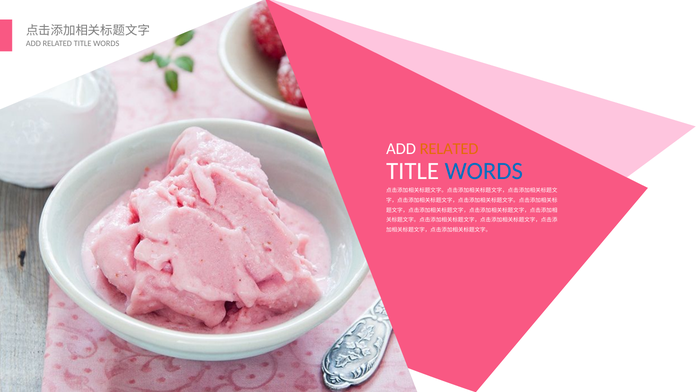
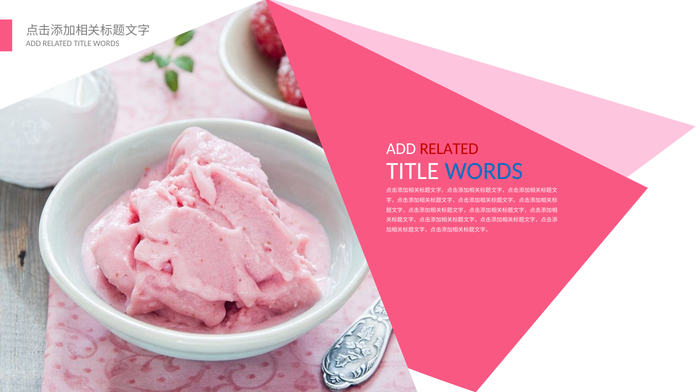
RELATED colour: orange -> red (449, 149)
